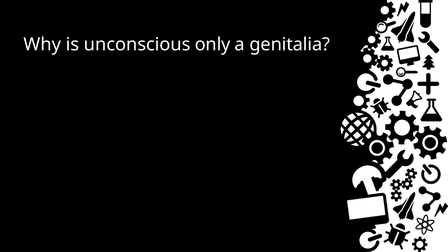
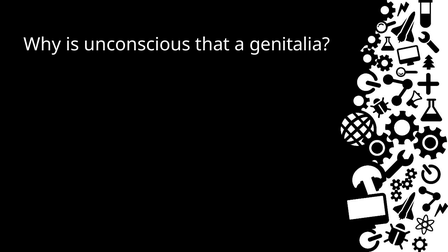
only: only -> that (213, 44)
